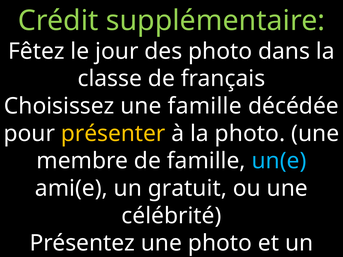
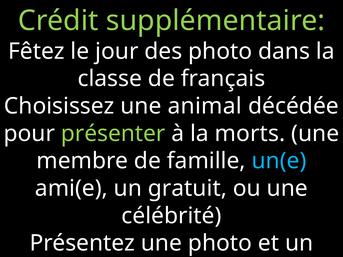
une famille: famille -> animal (205, 106)
présenter colour: yellow -> light green (113, 134)
la photo: photo -> morts (250, 134)
